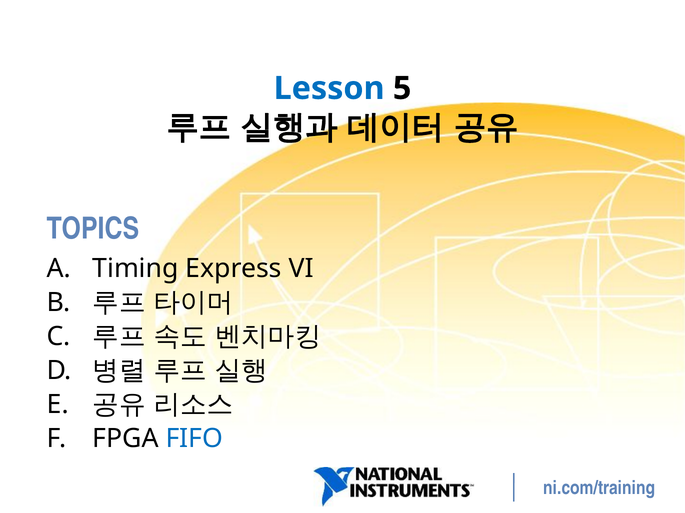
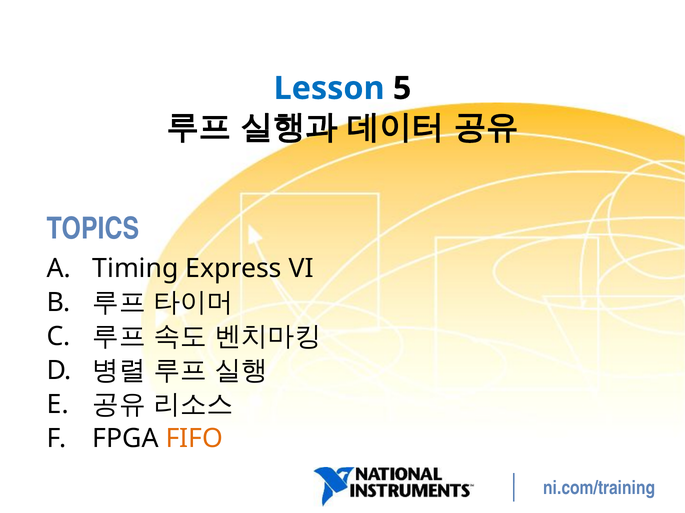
FIFO colour: blue -> orange (194, 439)
